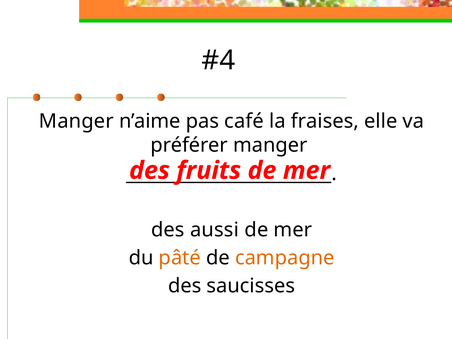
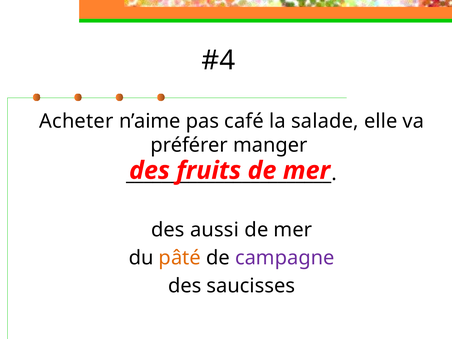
Manger: Manger -> Acheter (76, 121)
fraises: fraises -> salade (325, 121)
campagne colour: orange -> purple (285, 258)
